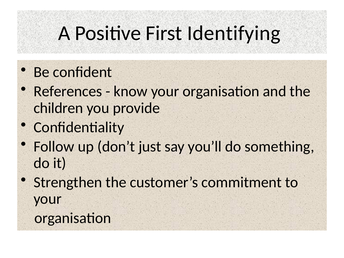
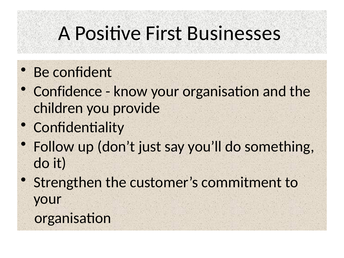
Identifying: Identifying -> Businesses (234, 33)
References: References -> Confidence (68, 91)
